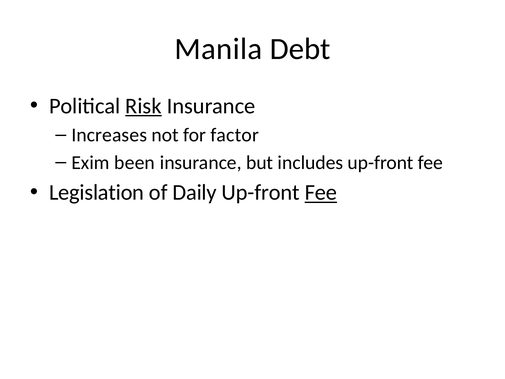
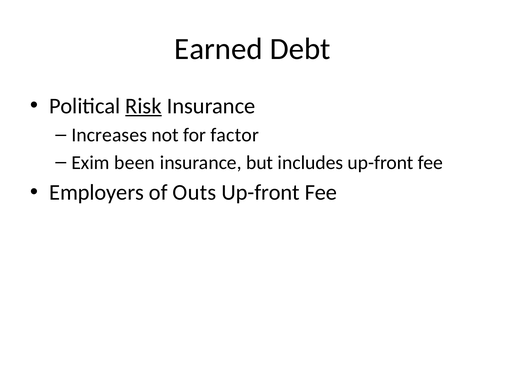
Manila: Manila -> Earned (218, 49)
Legislation: Legislation -> Employers (97, 192)
Daily: Daily -> Outs (194, 192)
Fee underline: present -> none (321, 192)
